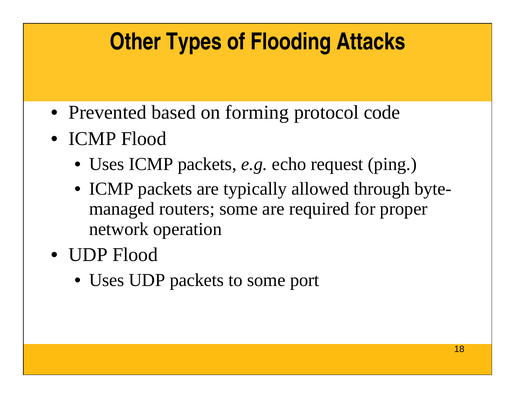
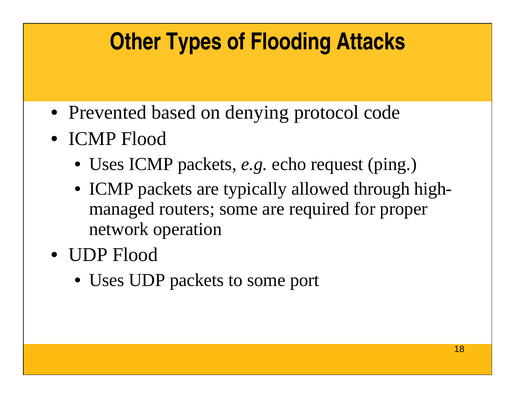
forming: forming -> denying (257, 112)
byte-: byte- -> high- (433, 189)
